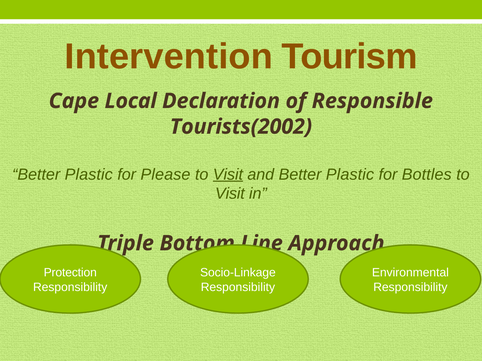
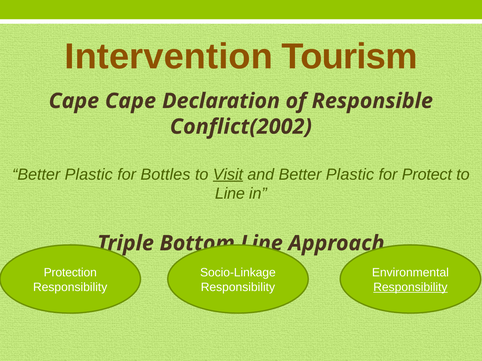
Cape Local: Local -> Cape (130, 101)
Tourists(2002: Tourists(2002 -> Conflict(2002 (241, 127)
Please: Please -> Bottles (165, 175)
Bottles: Bottles -> Protect (427, 175)
Visit: Visit -> Line (230, 194)
Responsibility underline: none -> present (410, 287)
